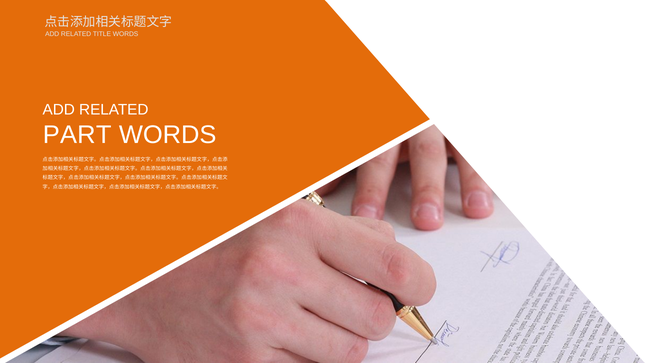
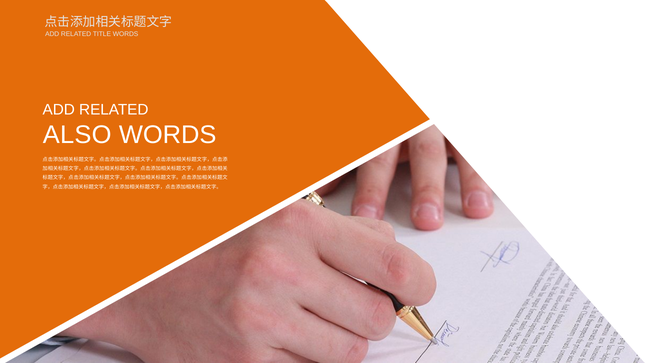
PART: PART -> ALSO (77, 135)
